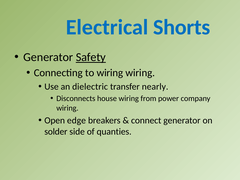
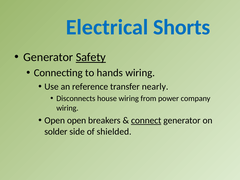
to wiring: wiring -> hands (110, 73)
dielectric: dielectric -> reference (90, 87)
Open edge: edge -> open (77, 121)
connect underline: none -> present (146, 121)
quanties: quanties -> shielded (114, 132)
